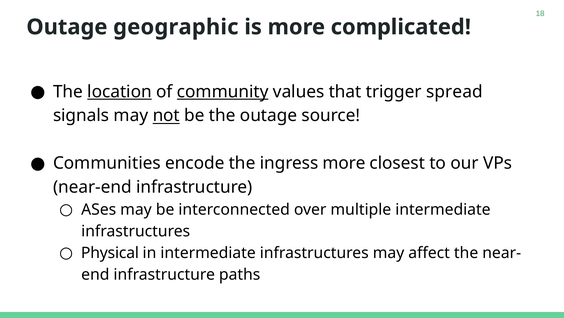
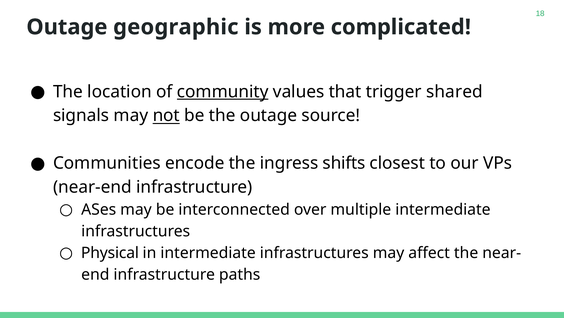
location underline: present -> none (120, 92)
spread: spread -> shared (454, 92)
ingress more: more -> shifts (344, 163)
